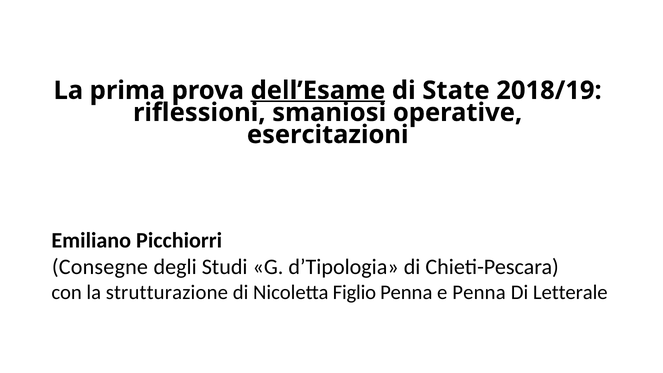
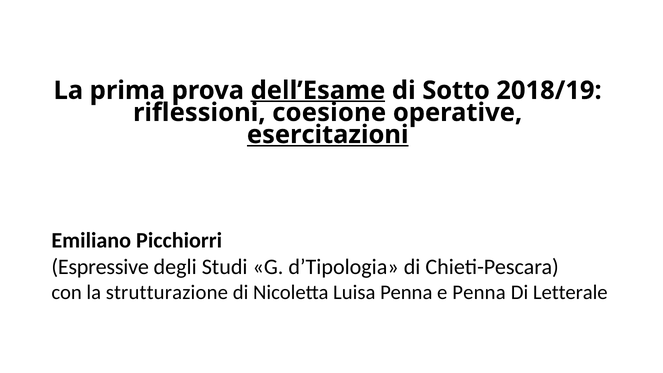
State: State -> Sotto (456, 90)
smaniosi: smaniosi -> coesione (329, 113)
esercitazioni underline: none -> present (328, 135)
Consegne: Consegne -> Espressive (100, 267)
Figlio: Figlio -> Luisa (354, 292)
